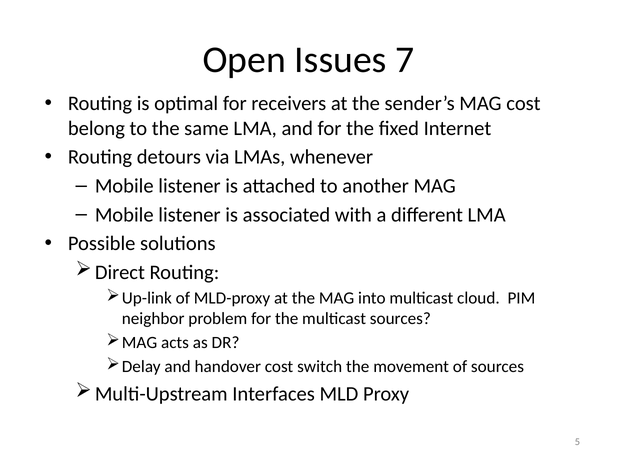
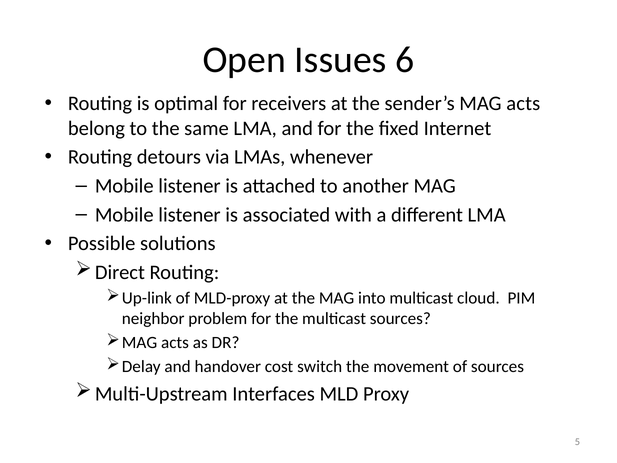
7: 7 -> 6 (405, 60)
sender’s MAG cost: cost -> acts (523, 104)
